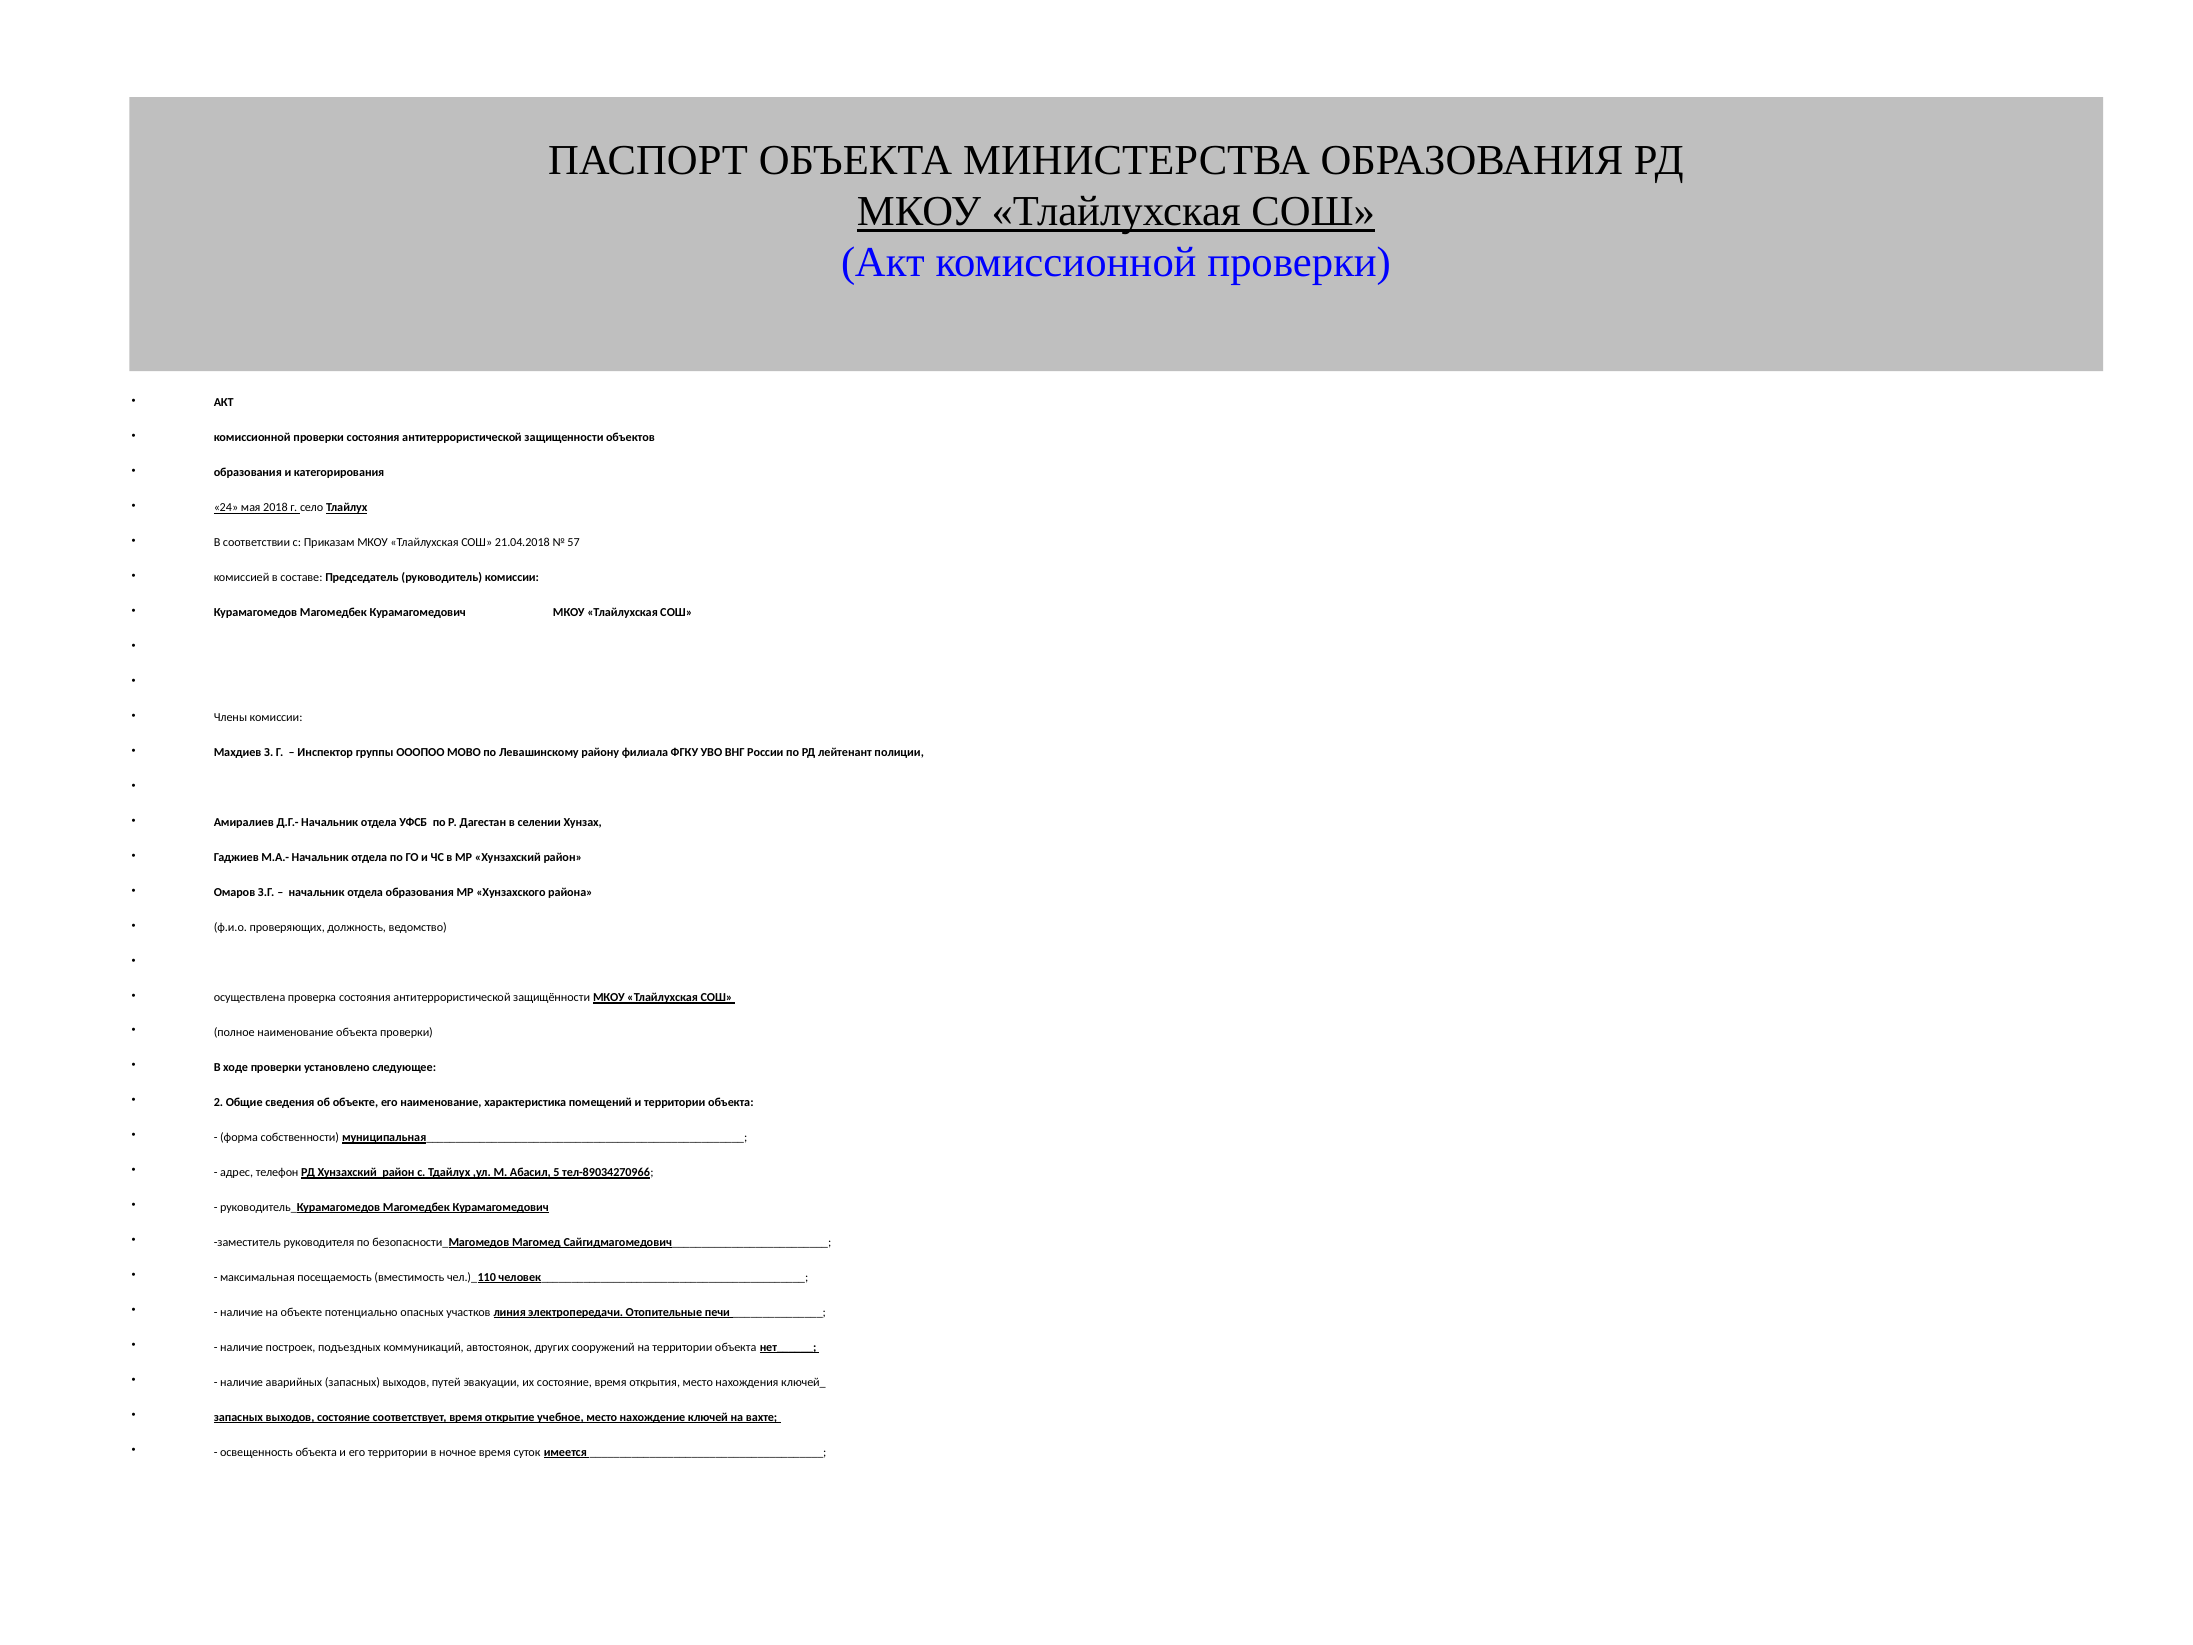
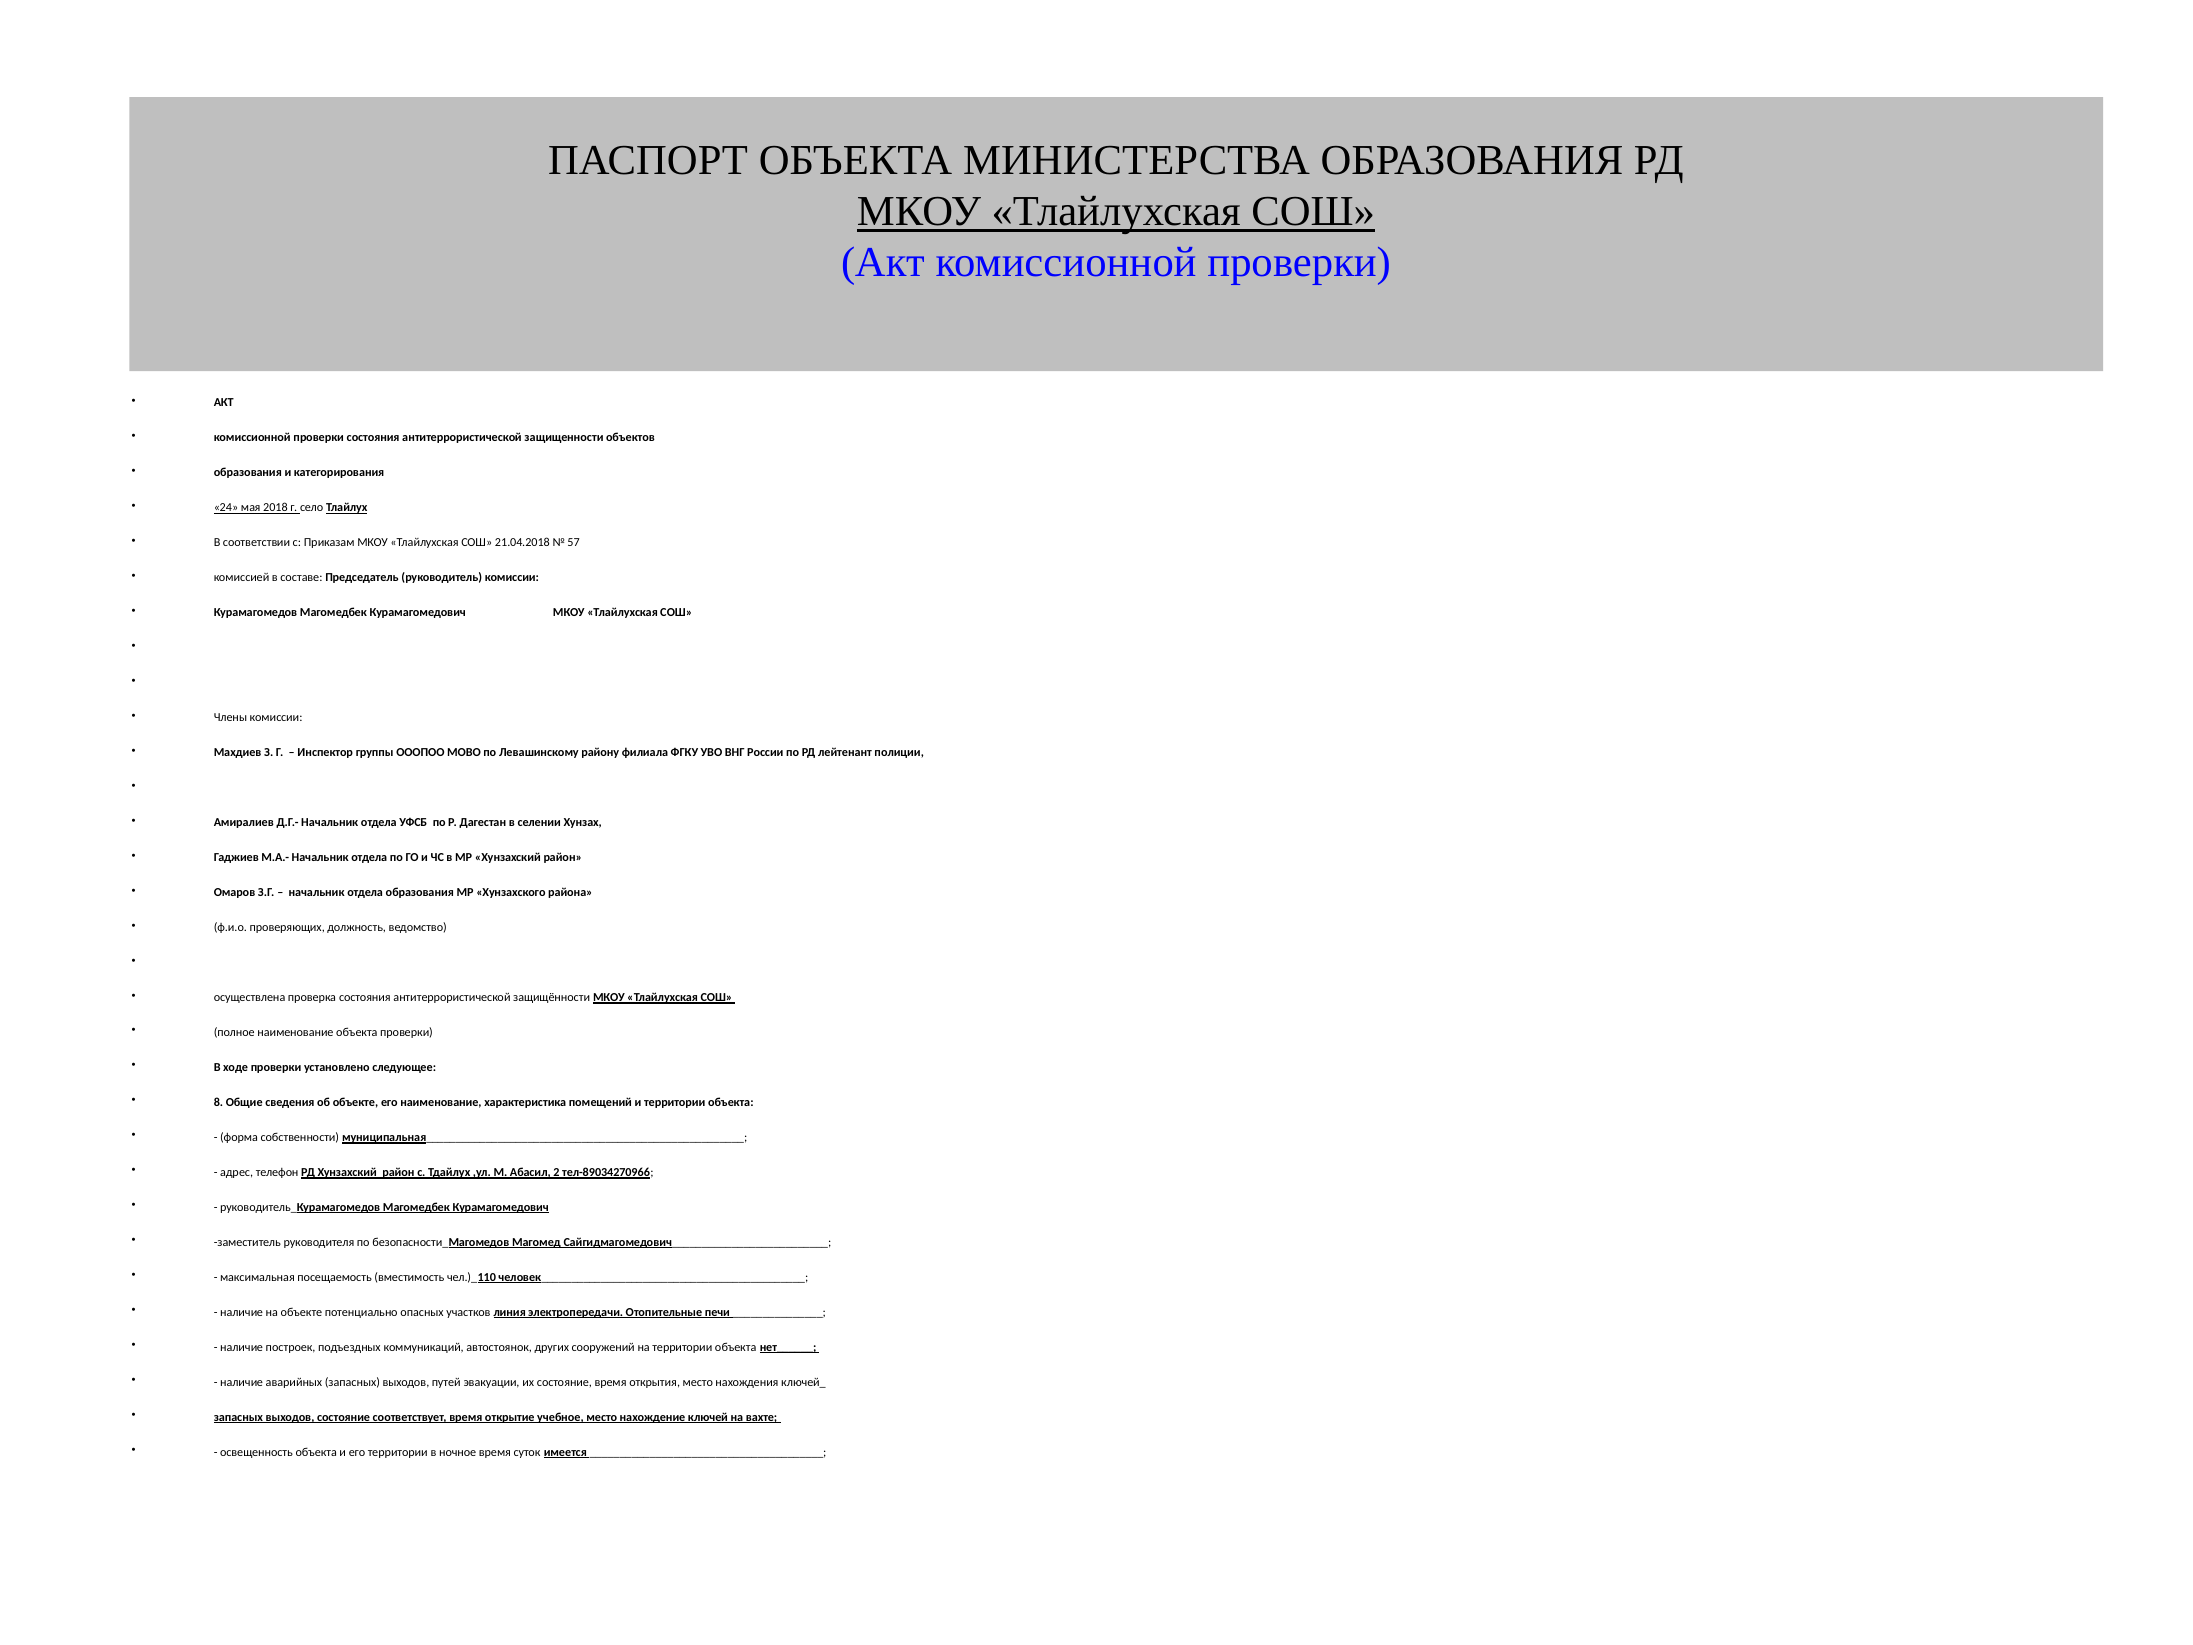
2: 2 -> 8 (218, 1102)
5: 5 -> 2 (557, 1172)
